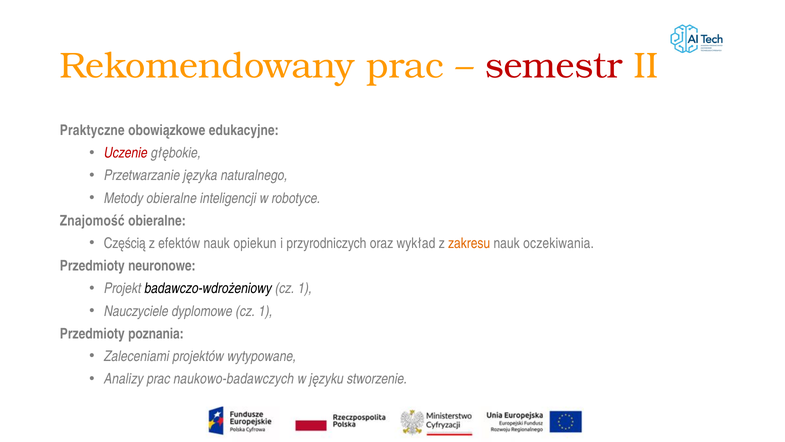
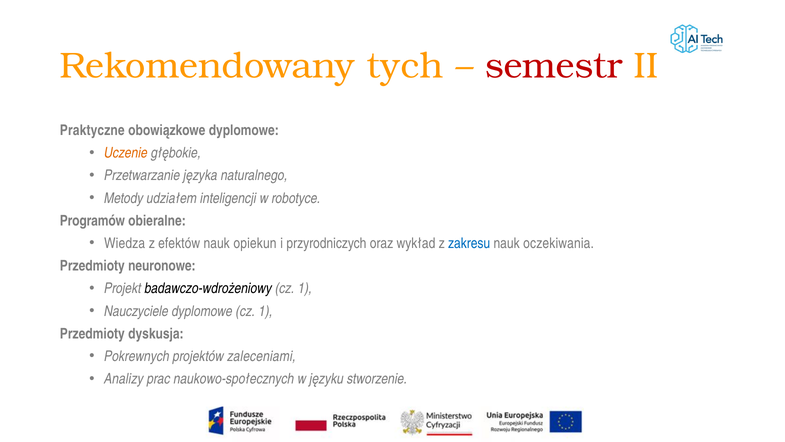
Rekomendowany prac: prac -> tych (405, 66)
obowiązkowe edukacyjne: edukacyjne -> dyplomowe (244, 130)
Uczenie colour: red -> orange (126, 153)
Metody obieralne: obieralne -> udziałem (172, 198)
Znajomość: Znajomość -> Programów (92, 221)
Częścią: Częścią -> Wiedza (125, 243)
zakresu colour: orange -> blue (469, 243)
poznania: poznania -> dyskusja (156, 333)
Zaleceniami: Zaleceniami -> Pokrewnych (137, 356)
wytypowane: wytypowane -> zaleceniami (262, 356)
naukowo-badawczych: naukowo-badawczych -> naukowo-społecznych (234, 379)
